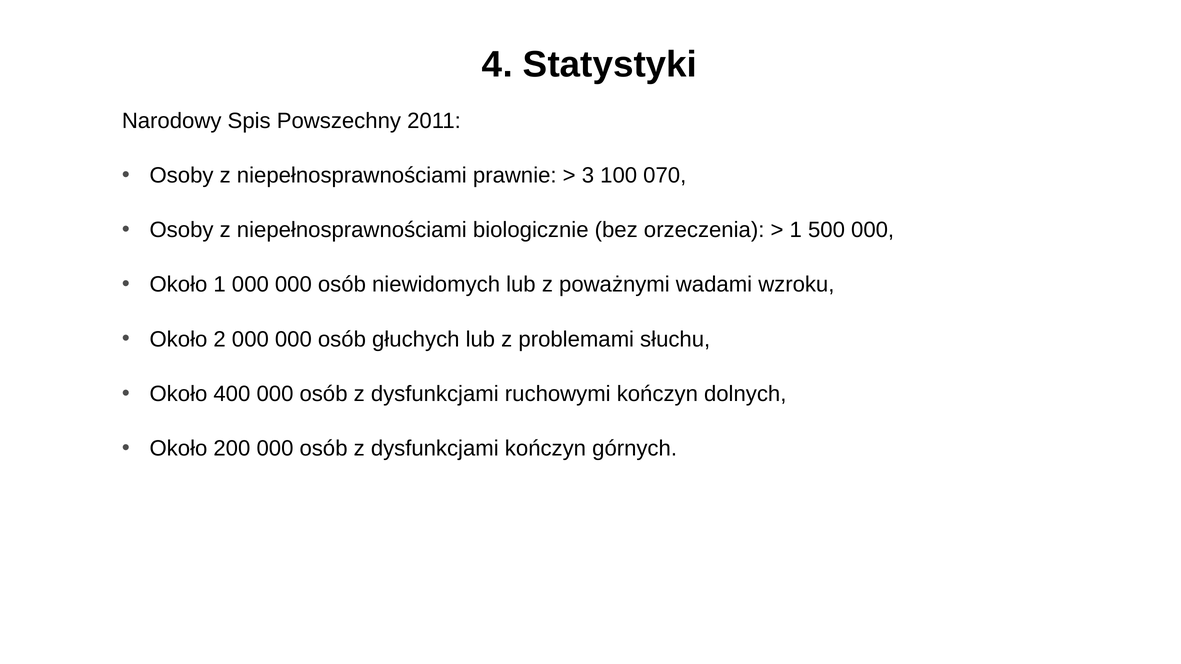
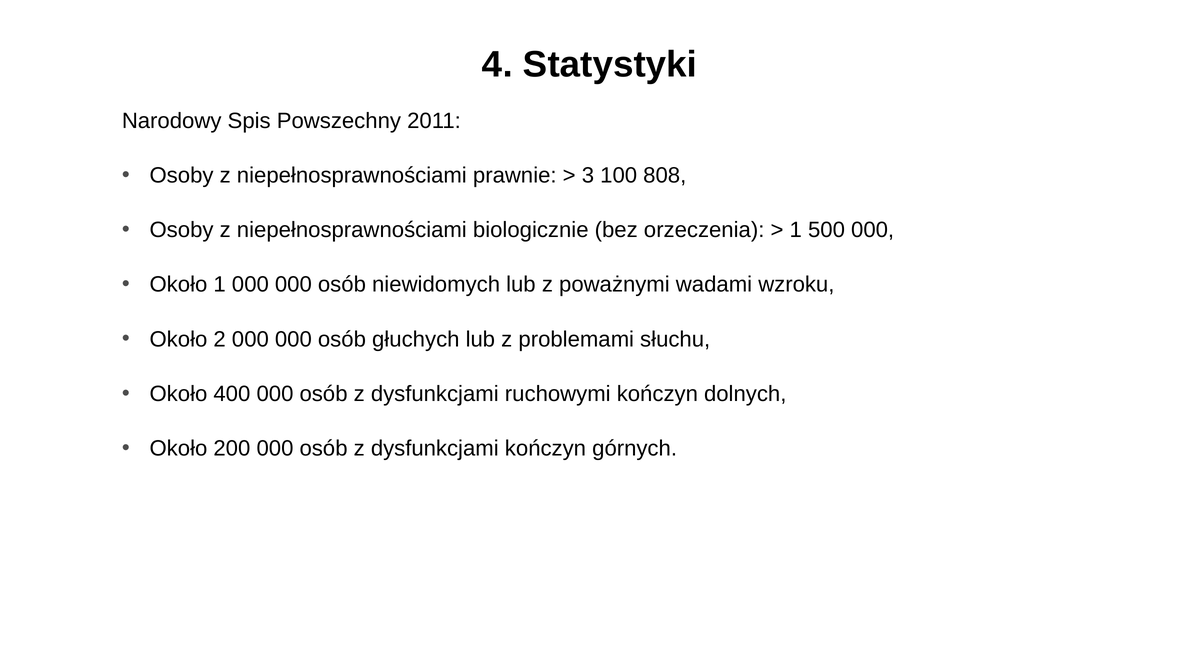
070: 070 -> 808 (665, 175)
